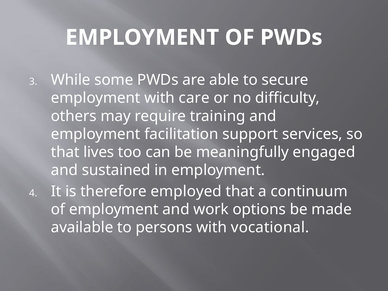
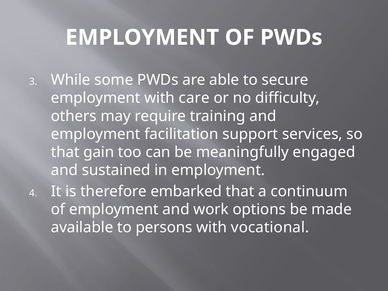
lives: lives -> gain (99, 152)
employed: employed -> embarked (186, 191)
